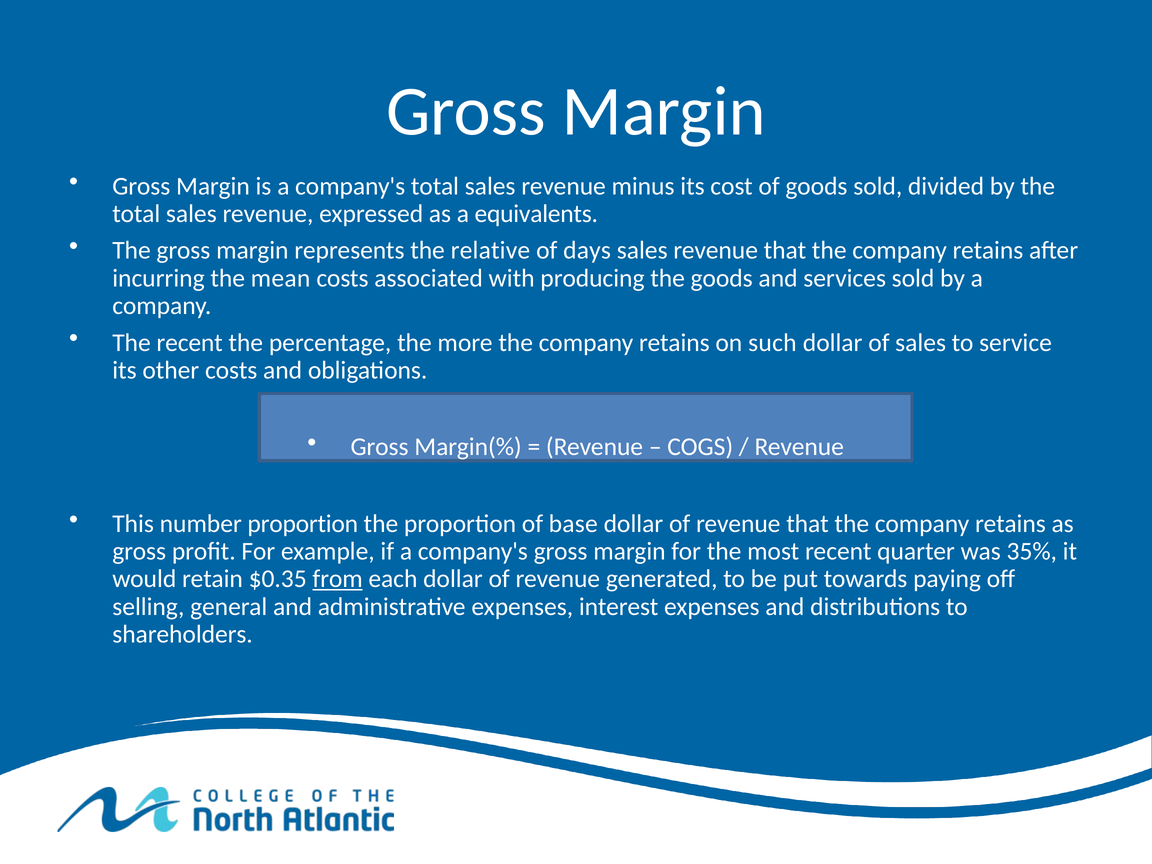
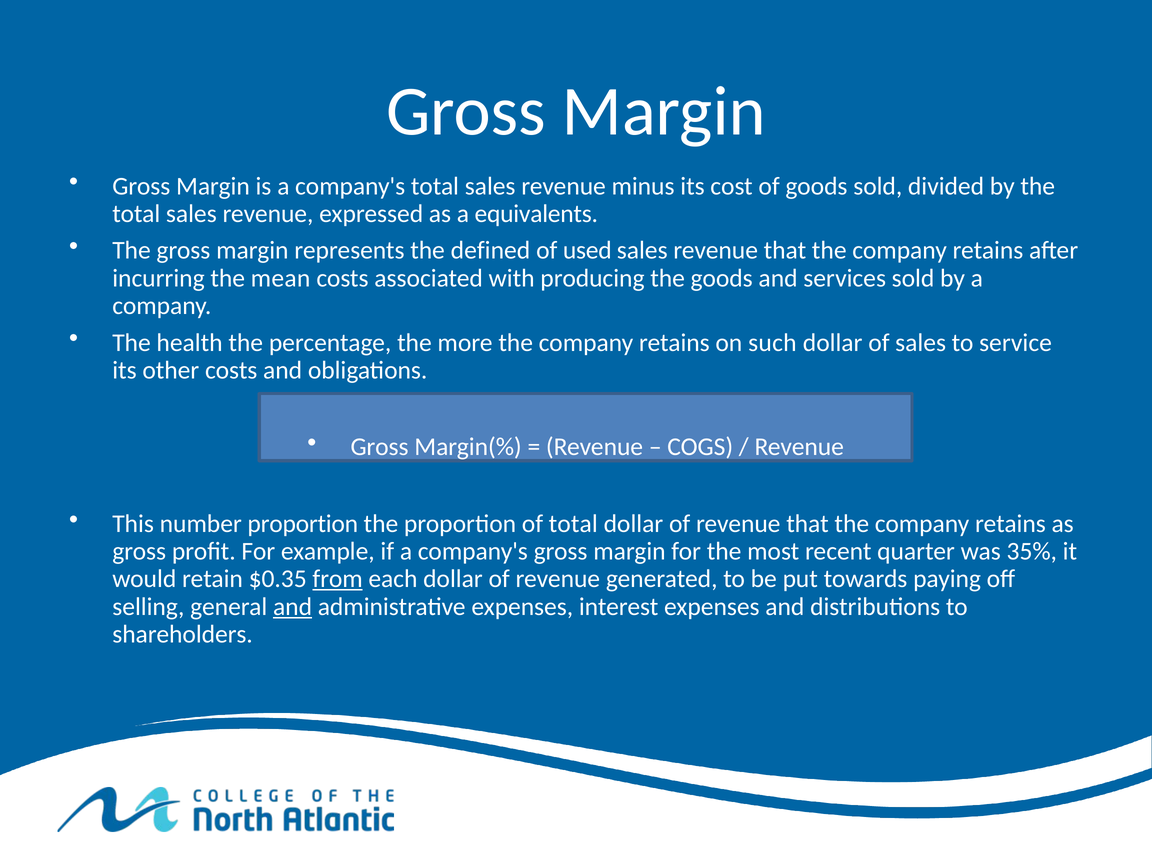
relative: relative -> defined (490, 251)
days: days -> used (587, 251)
The recent: recent -> health (190, 343)
of base: base -> total (573, 524)
and underline: none -> present (293, 607)
